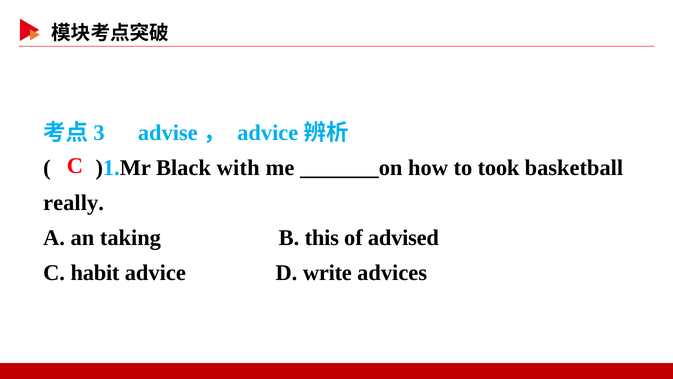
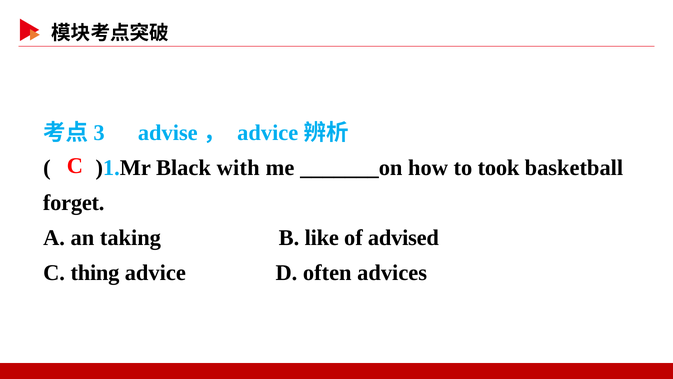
really: really -> forget (74, 203)
this: this -> like (322, 238)
habit: habit -> thing (95, 273)
write: write -> often (327, 273)
